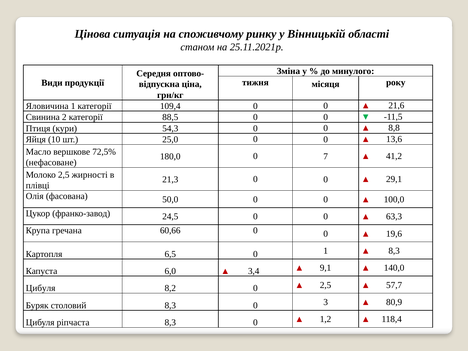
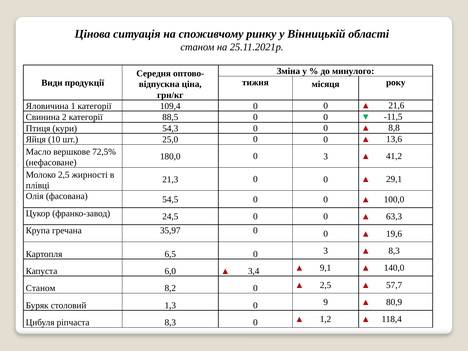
180,0 0 7: 7 -> 3 (326, 156)
50,0: 50,0 -> 54,5 (170, 199)
60,66: 60,66 -> 35,97 (170, 231)
6,5 0 1: 1 -> 3 (326, 251)
Цибуля: Цибуля -> Станом (41, 288)
столовий 8,3: 8,3 -> 1,3 (170, 305)
3: 3 -> 9 (326, 302)
